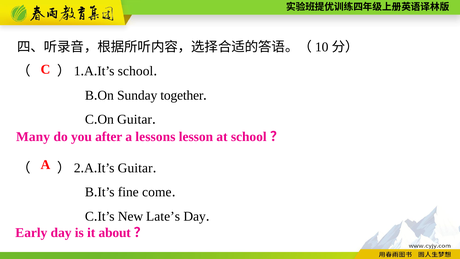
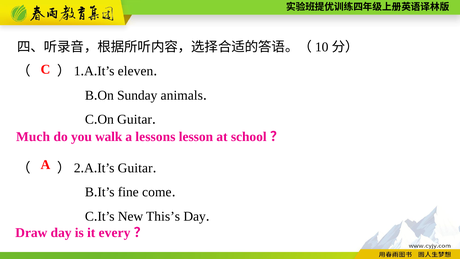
school: school -> eleven (136, 71)
together: together -> animals (182, 95)
Many: Many -> Much (33, 137)
after: after -> walk (109, 137)
Late’s: Late’s -> This’s (163, 216)
Early: Early -> Draw (31, 232)
about: about -> every (115, 232)
